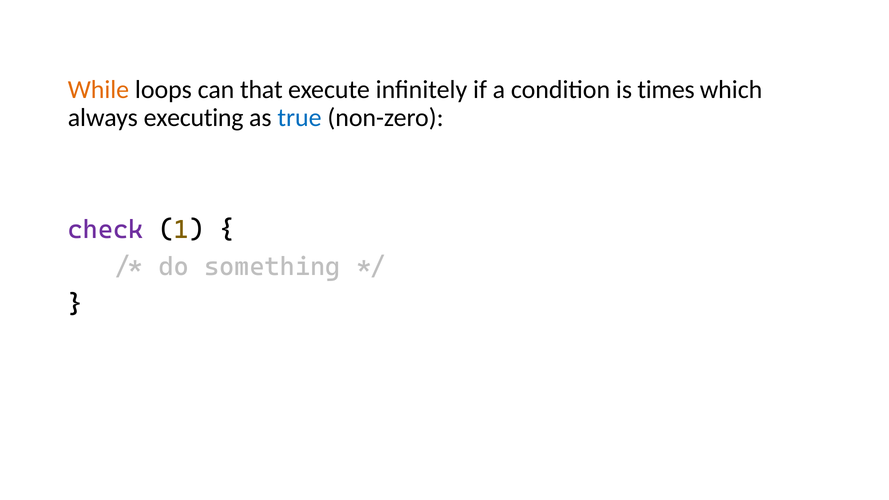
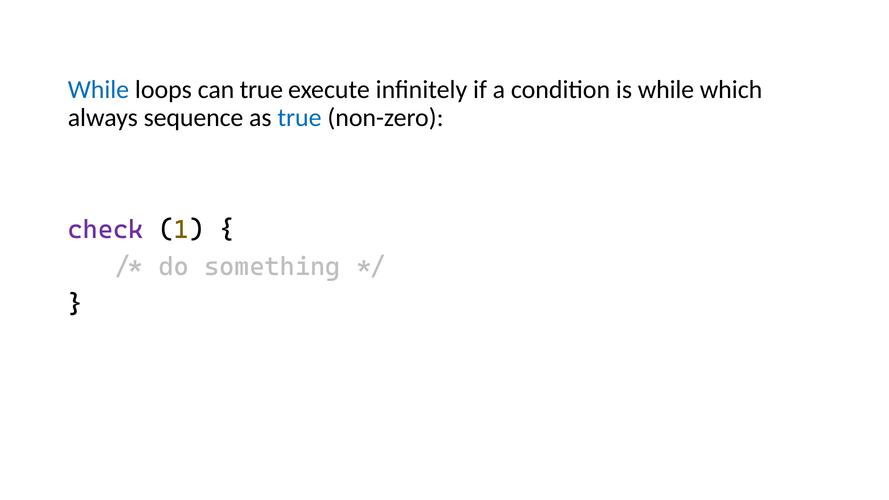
While colour: orange -> blue (98, 90)
can that: that -> true (261, 90)
is times: times -> while (666, 90)
executing: executing -> sequence (194, 118)
